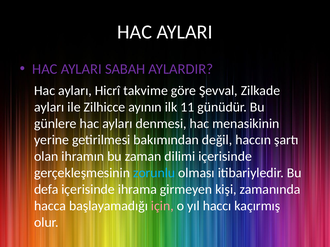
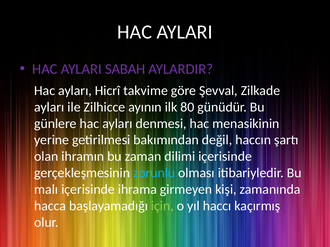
11: 11 -> 80 (187, 107)
defa: defa -> malı (46, 190)
için colour: pink -> light green (162, 206)
